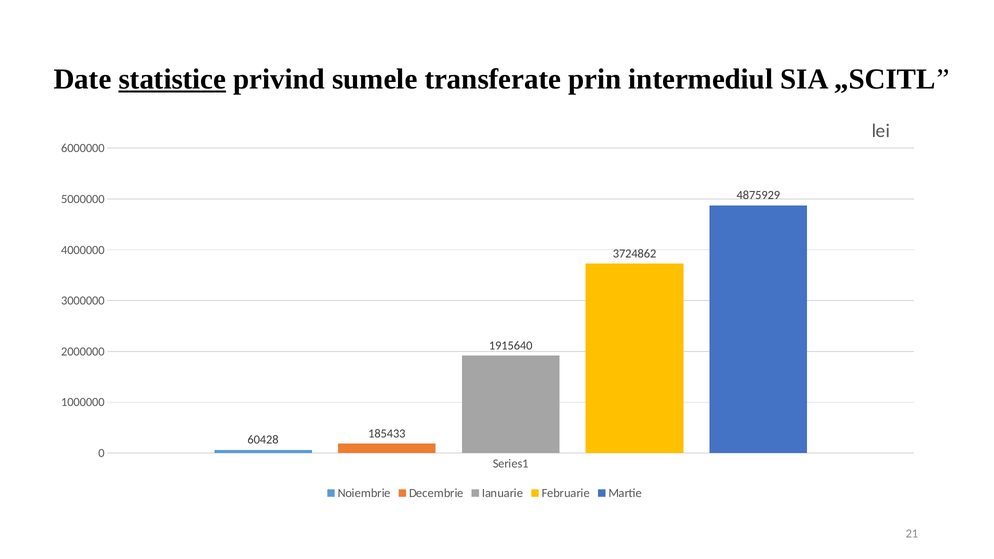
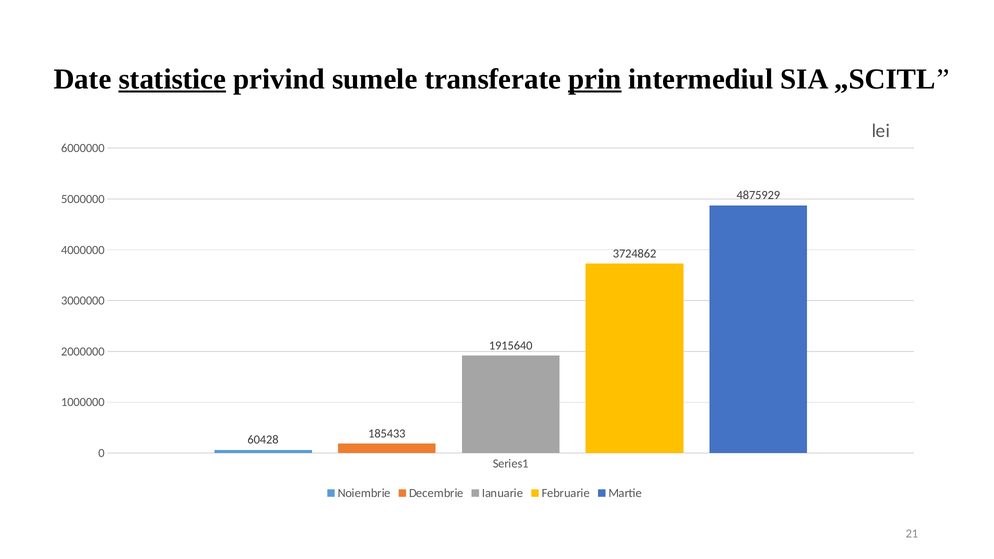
prin underline: none -> present (595, 79)
